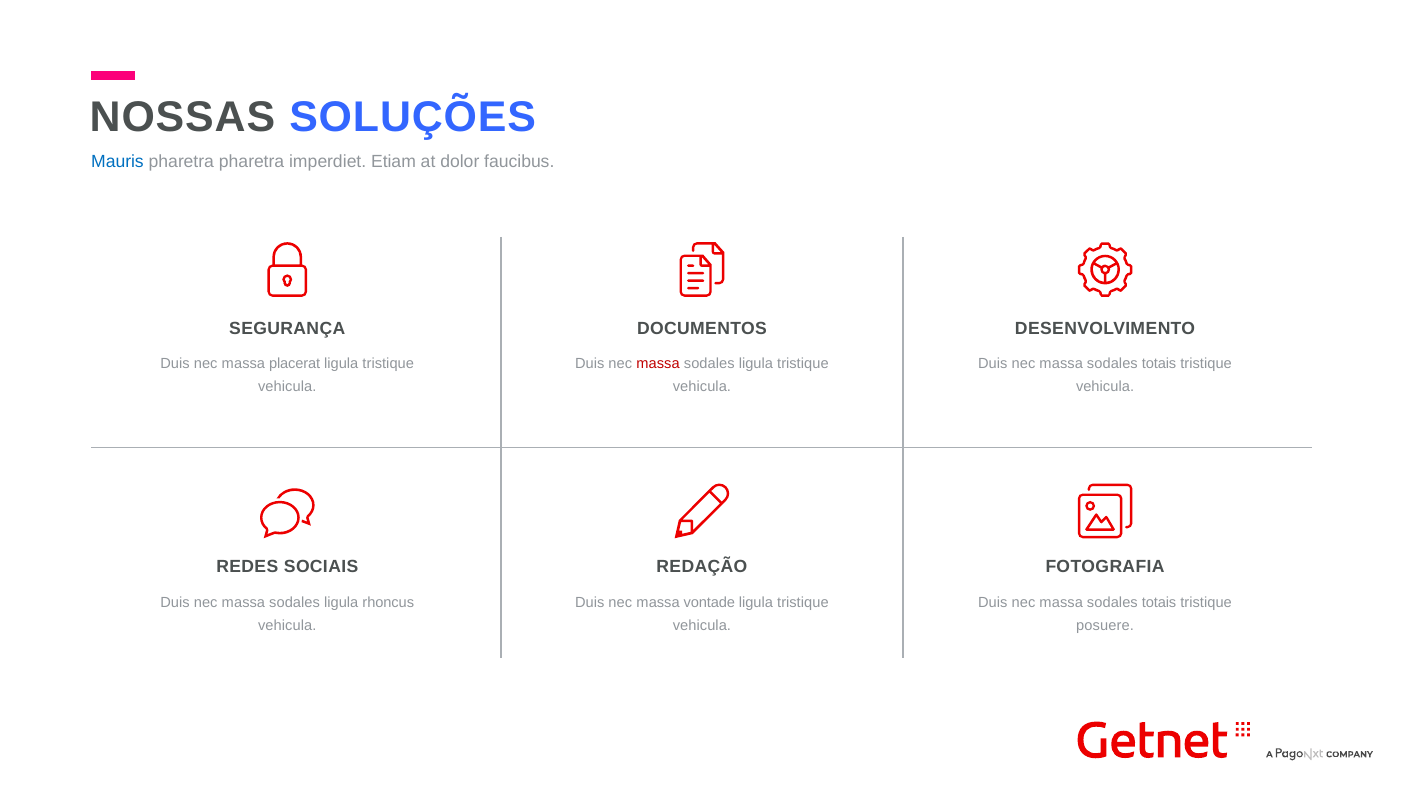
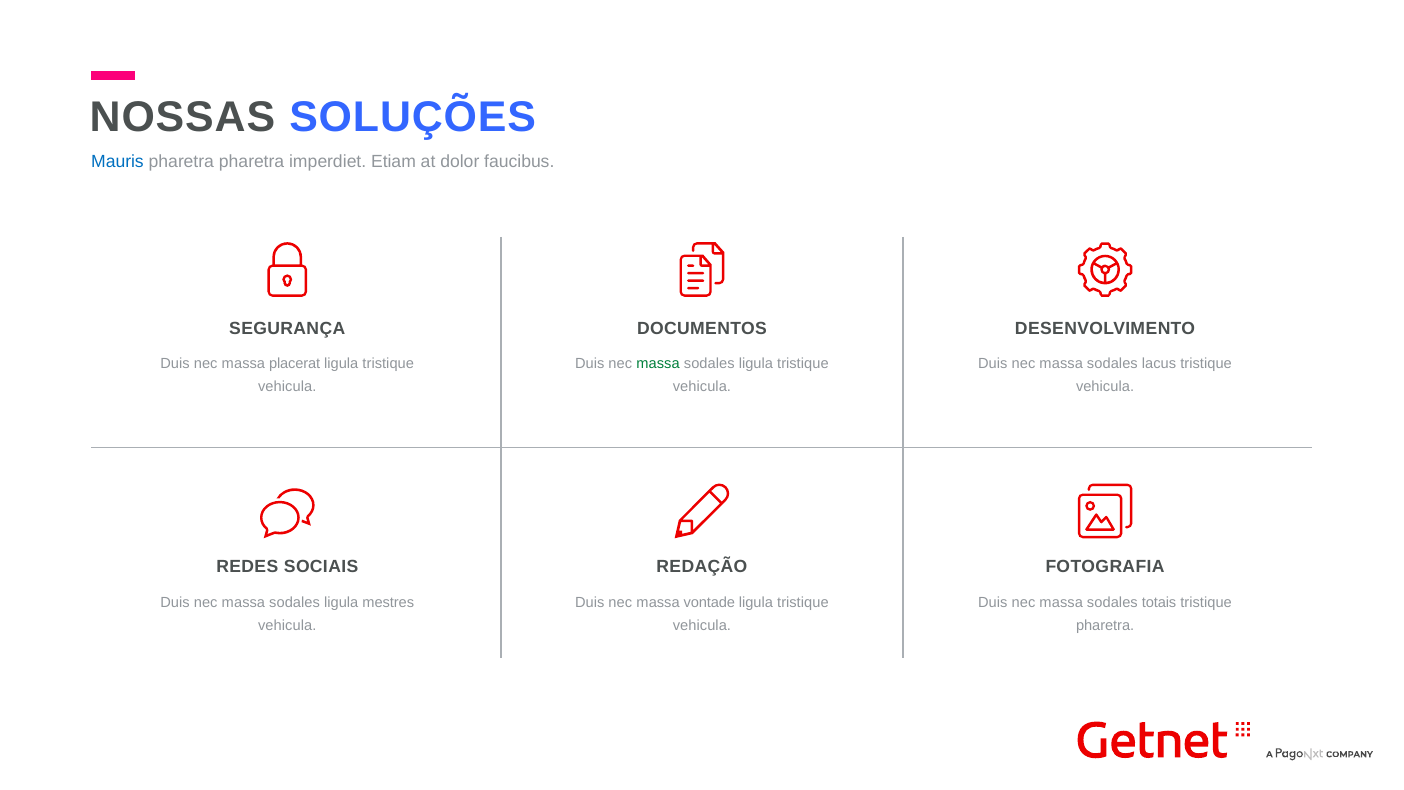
massa colour: red -> green (658, 364)
totais: totais -> lacus (1159, 364)
rhoncus: rhoncus -> mestres (388, 603)
posuere: posuere -> pharetra (1105, 626)
